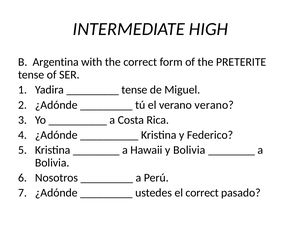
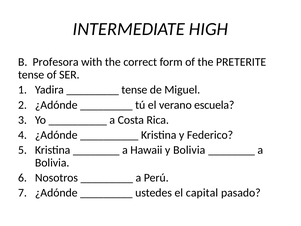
Argentina: Argentina -> Profesora (56, 62)
verano verano: verano -> escuela (214, 105)
el correct: correct -> capital (202, 193)
